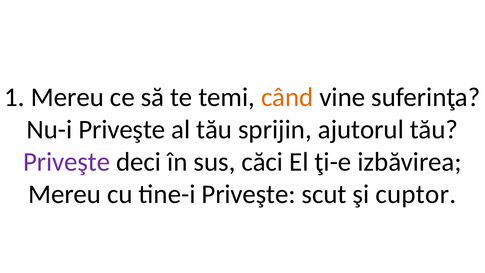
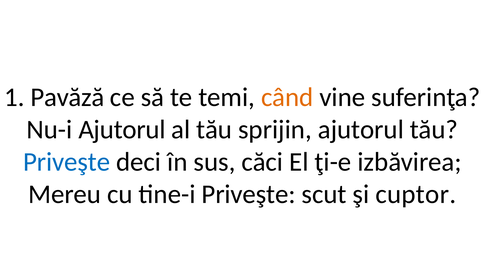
1 Mereu: Mereu -> Pavăză (67, 97)
Nu-i Priveşte: Priveşte -> Ajutorul (122, 129)
Priveşte colour: purple -> blue (67, 162)
